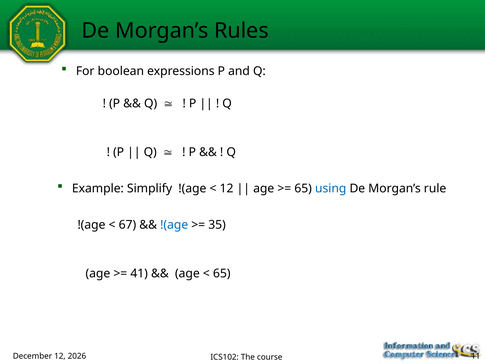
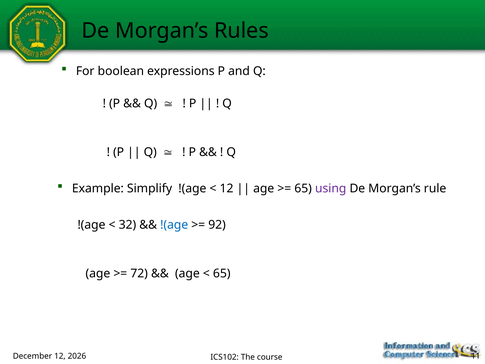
using colour: blue -> purple (331, 188)
67: 67 -> 32 (127, 225)
35: 35 -> 92 (217, 225)
41: 41 -> 72 (139, 273)
